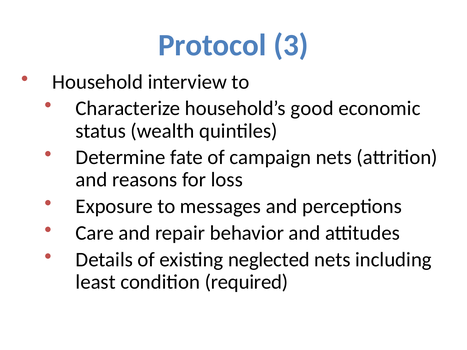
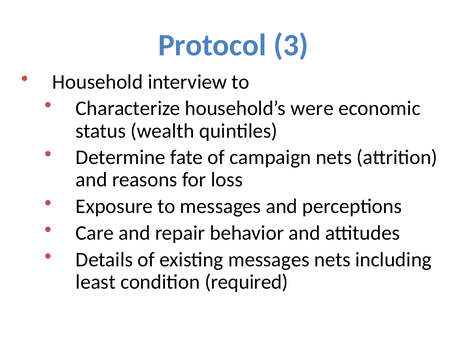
good: good -> were (312, 108)
existing neglected: neglected -> messages (269, 260)
